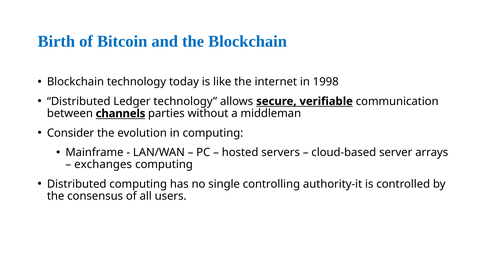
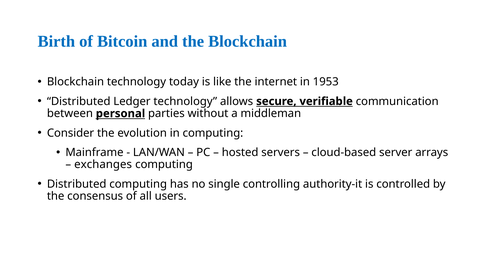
1998: 1998 -> 1953 (326, 82)
channels: channels -> personal (120, 113)
